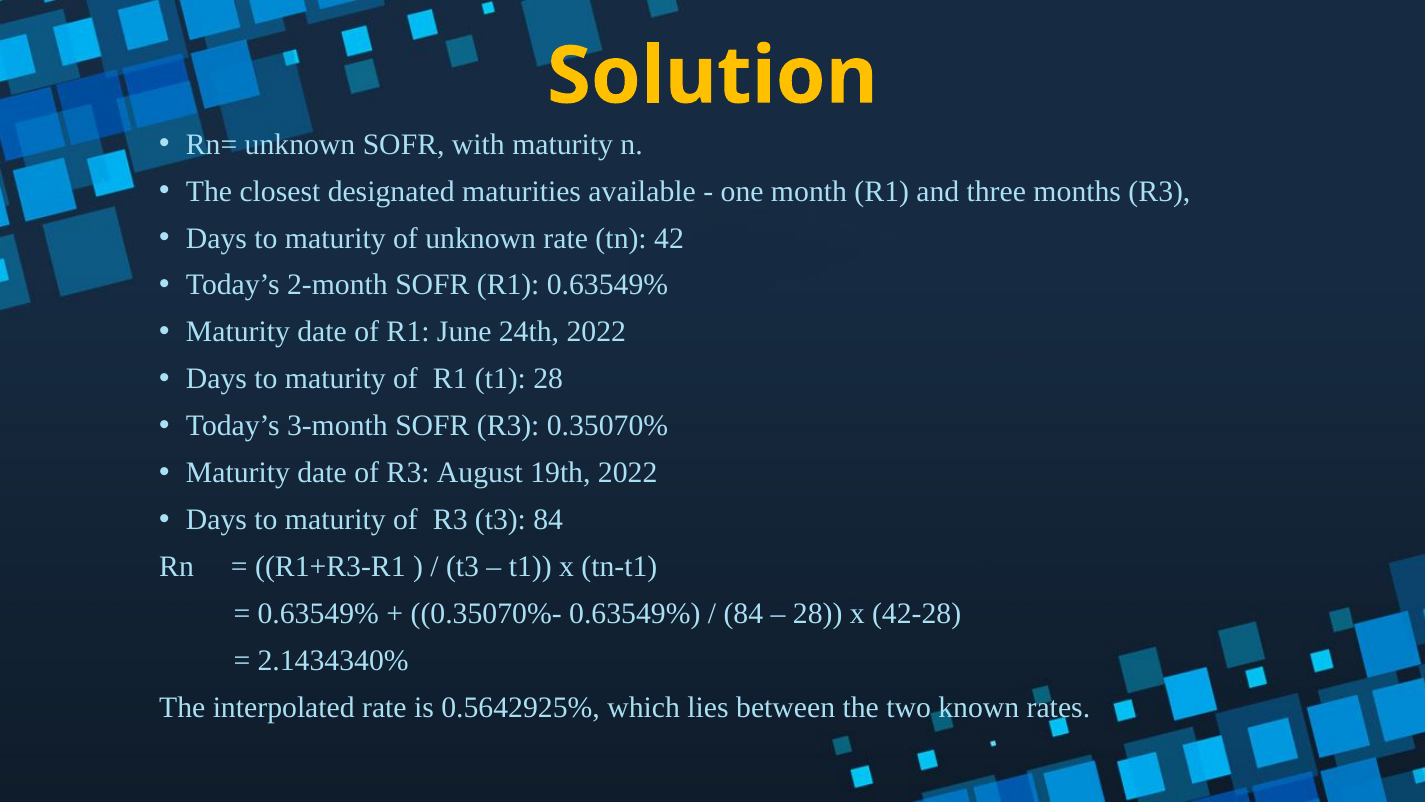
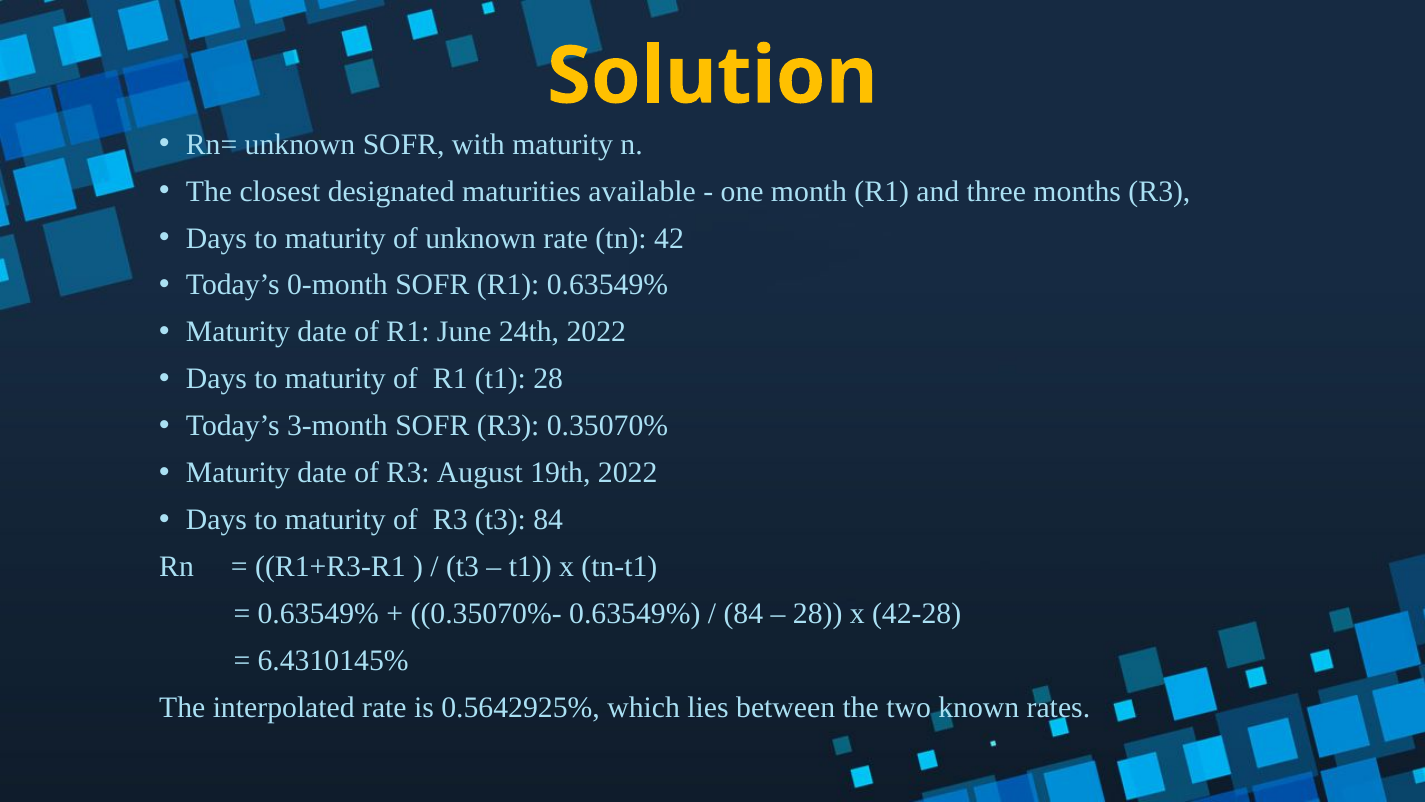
2-month: 2-month -> 0-month (337, 285)
2.1434340%: 2.1434340% -> 6.4310145% (333, 660)
